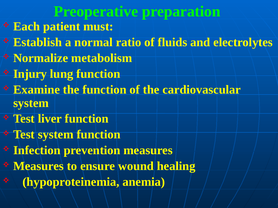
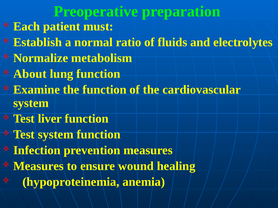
Injury: Injury -> About (30, 74)
